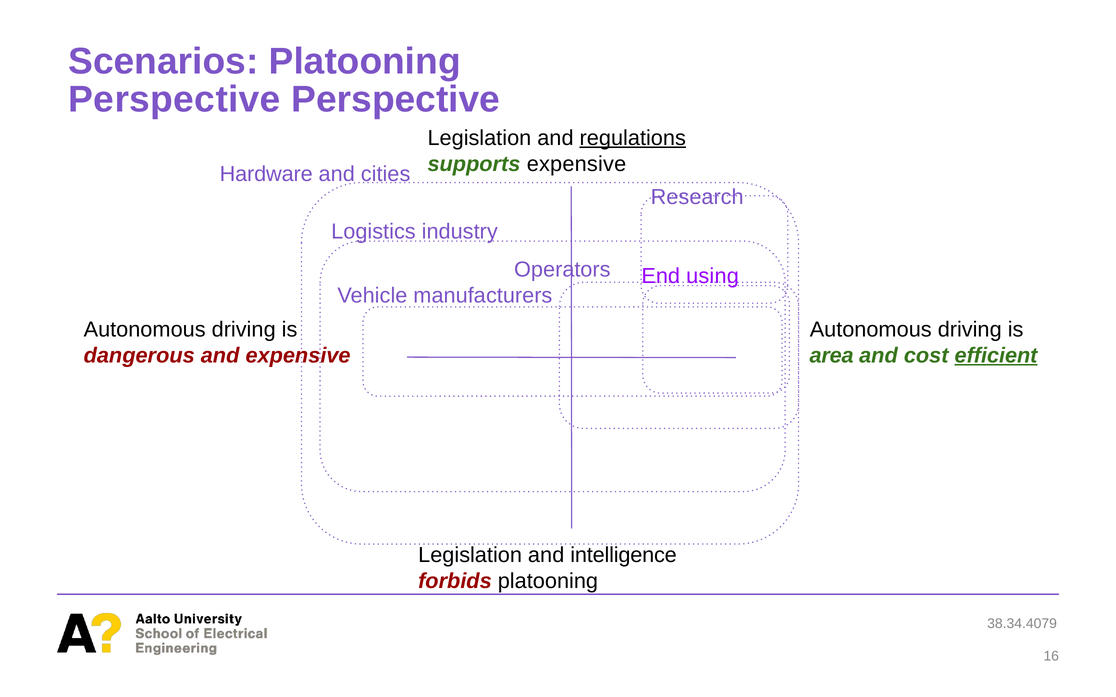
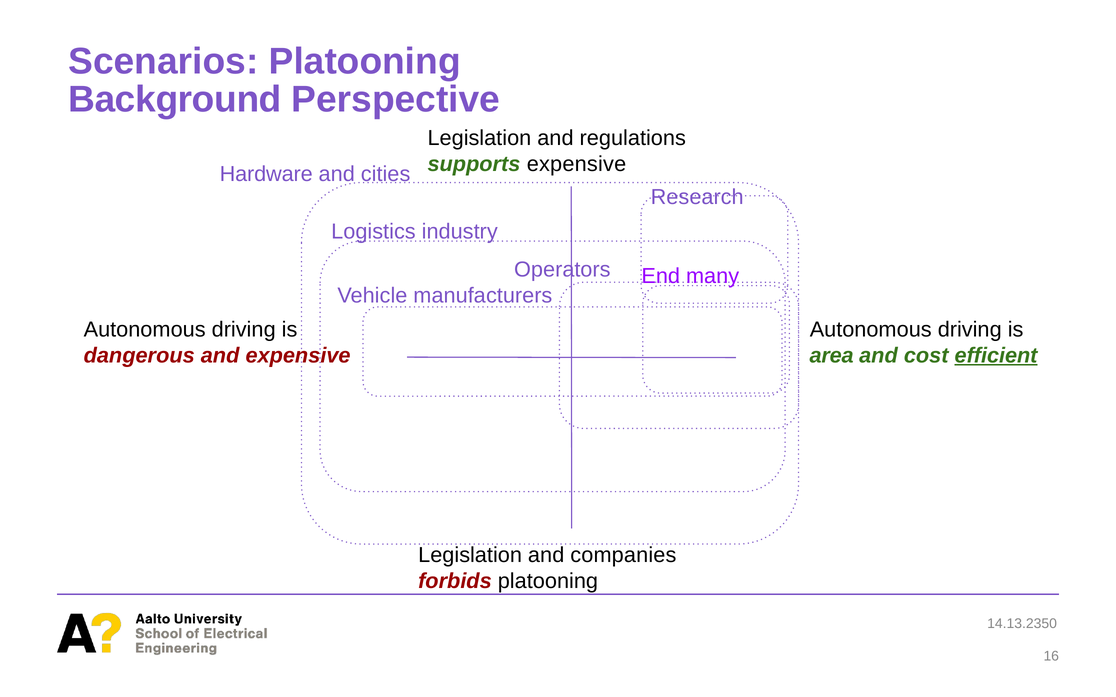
Perspective: Perspective -> Background (175, 100)
regulations underline: present -> none (633, 138)
using: using -> many (713, 276)
intelligence: intelligence -> companies (623, 555)
38.34.4079: 38.34.4079 -> 14.13.2350 (1022, 624)
